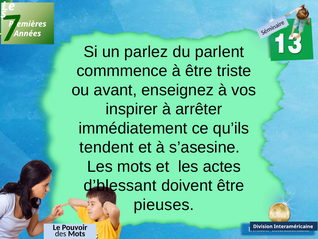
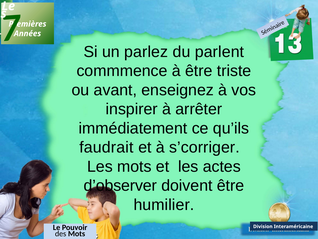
tendent: tendent -> faudrait (106, 147)
s’asesine: s’asesine -> s’corriger (204, 147)
d’blessant: d’blessant -> d’observer (120, 185)
pieuses: pieuses -> humilier (164, 204)
